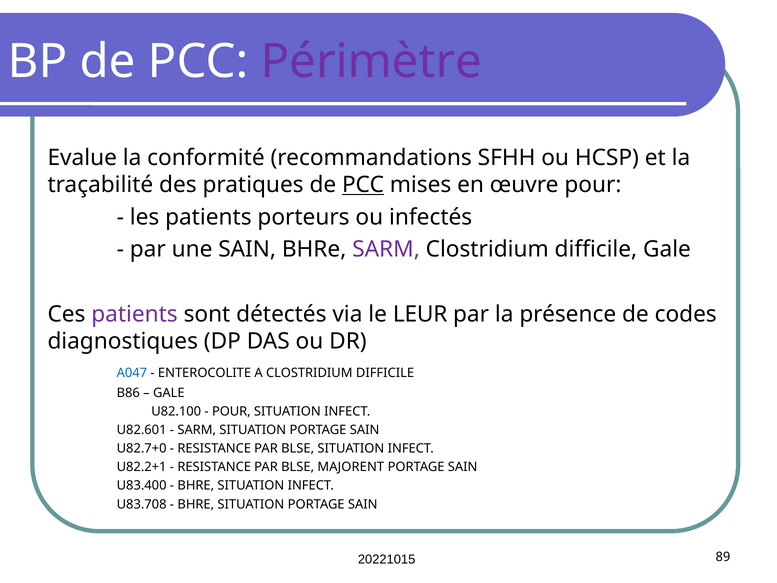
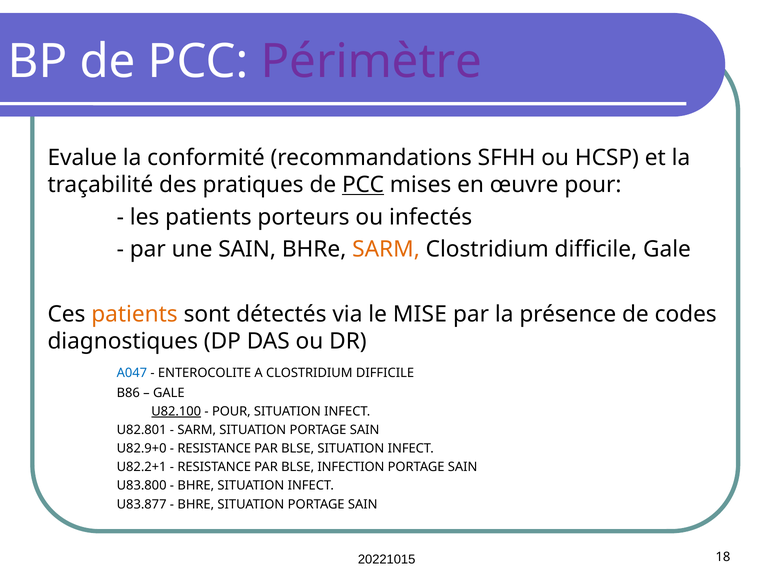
SARM colour: purple -> orange (386, 249)
patients colour: purple -> orange (135, 314)
LEUR: LEUR -> MISE (420, 314)
U82.100 underline: none -> present (176, 411)
U82.601: U82.601 -> U82.801 (142, 430)
U82.7+0: U82.7+0 -> U82.9+0 (142, 448)
MAJORENT: MAJORENT -> INFECTION (351, 467)
U83.400: U83.400 -> U83.800 (142, 485)
U83.708: U83.708 -> U83.877 (142, 504)
89: 89 -> 18 (723, 557)
